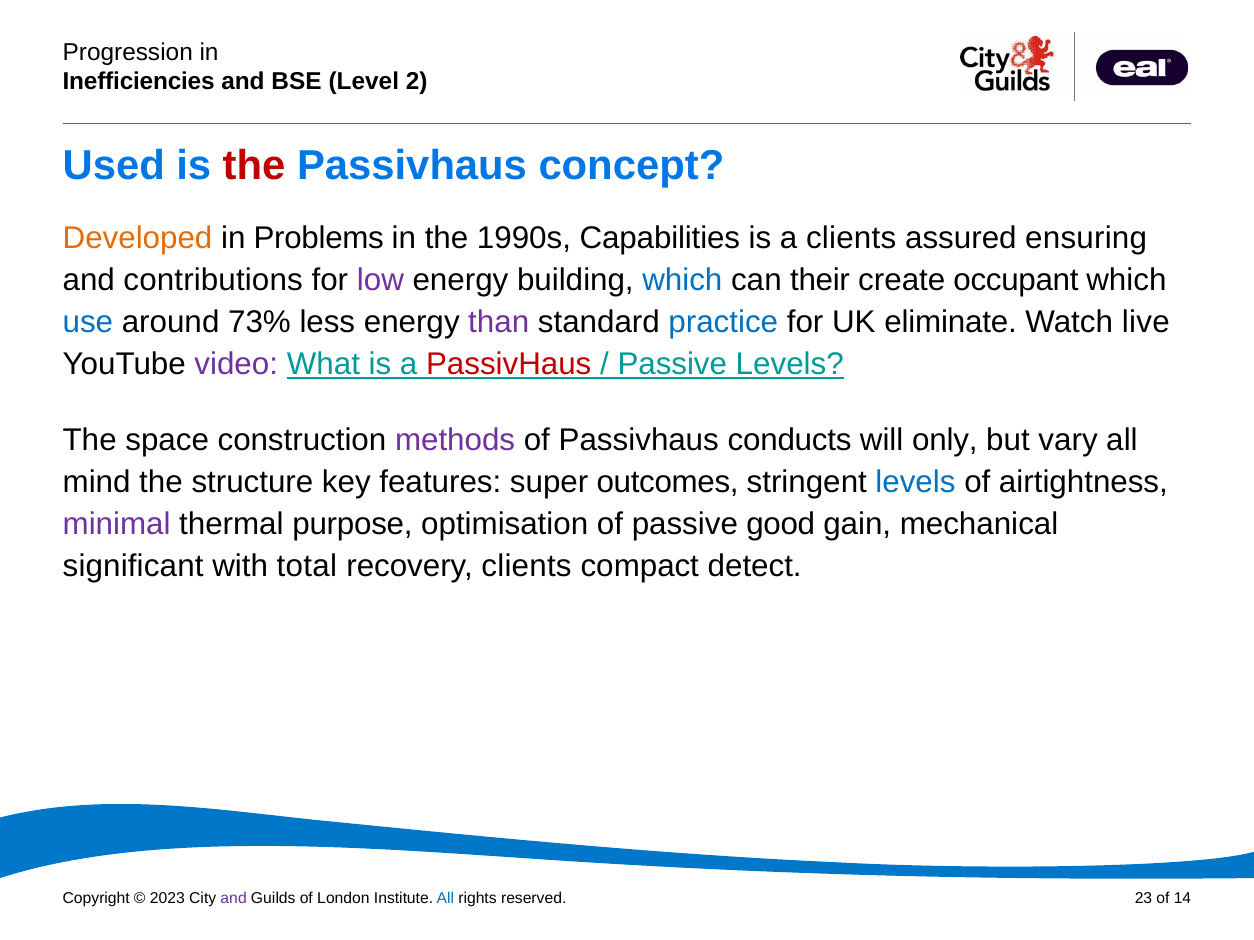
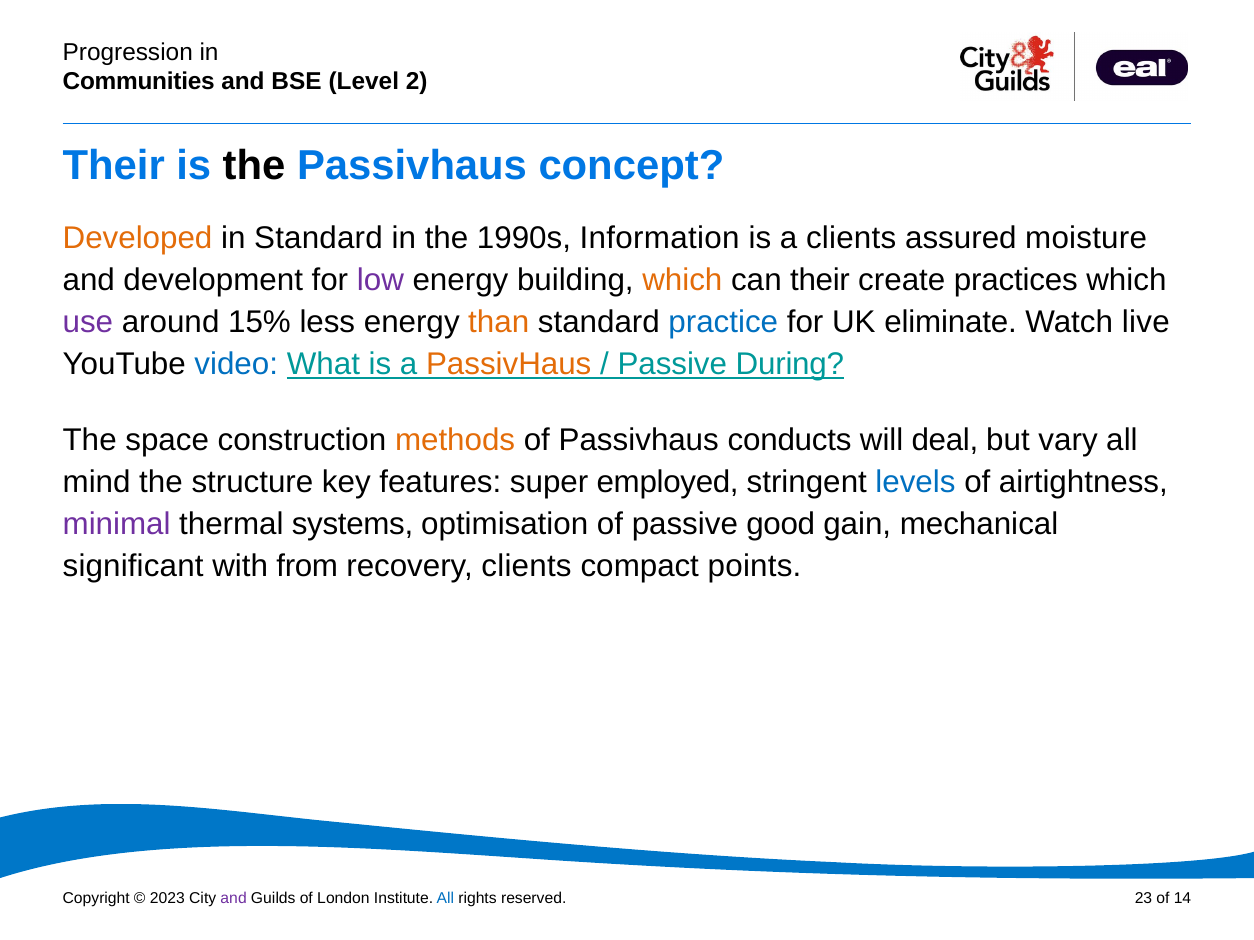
Inefficiencies: Inefficiencies -> Communities (139, 81)
Used: Used -> Their (114, 166)
the colour: red -> black (254, 166)
in Problems: Problems -> Standard (319, 239)
Capabilities: Capabilities -> Information (660, 239)
ensuring: ensuring -> moisture (1086, 239)
contributions: contributions -> development (213, 280)
which colour: blue -> orange (682, 280)
occupant: occupant -> practices (1016, 280)
use colour: blue -> purple (88, 322)
73%: 73% -> 15% (259, 322)
than colour: purple -> orange (499, 322)
video colour: purple -> blue (236, 364)
PassivHaus colour: red -> orange (509, 364)
Passive Levels: Levels -> During (790, 364)
methods colour: purple -> orange (455, 441)
only: only -> deal (945, 441)
outcomes: outcomes -> employed (668, 483)
purpose: purpose -> systems (353, 524)
total: total -> from (307, 566)
detect: detect -> points (755, 566)
